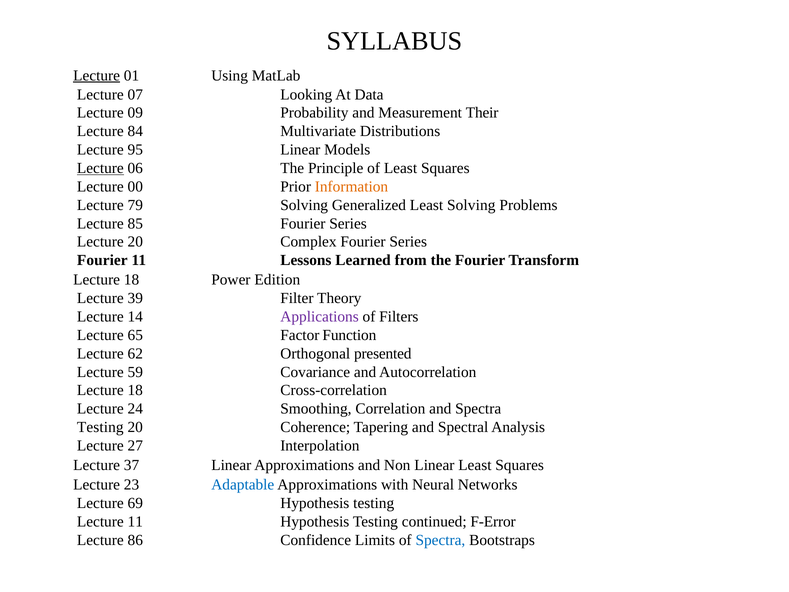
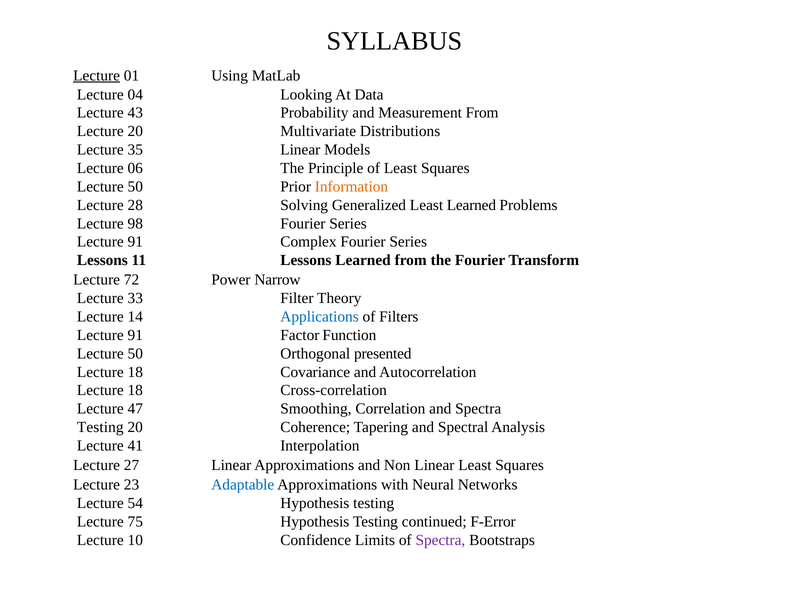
07: 07 -> 04 (135, 94)
09: 09 -> 43 (135, 113)
Measurement Their: Their -> From (482, 113)
Lecture 84: 84 -> 20 (135, 131)
95: 95 -> 35 (135, 150)
Lecture underline: present -> none (100, 168)
00: 00 -> 50 (135, 187)
79: 79 -> 28 (135, 205)
Least Solving: Solving -> Learned (471, 205)
85: 85 -> 98 (135, 223)
20: 20 -> 91 (135, 242)
Fourier: Fourier -> Lessons (102, 260)
18: 18 -> 72 (132, 280)
Edition: Edition -> Narrow (277, 280)
39: 39 -> 33 (135, 298)
Applications colour: purple -> blue (320, 317)
65: 65 -> 91 (135, 335)
62: 62 -> 50 (135, 353)
59: 59 -> 18 (135, 372)
24: 24 -> 47 (135, 409)
27: 27 -> 41 (135, 446)
37: 37 -> 27 (132, 465)
69: 69 -> 54 (135, 503)
Lecture 11: 11 -> 75 (135, 521)
86: 86 -> 10 (135, 540)
Spectra colour: blue -> purple (440, 540)
